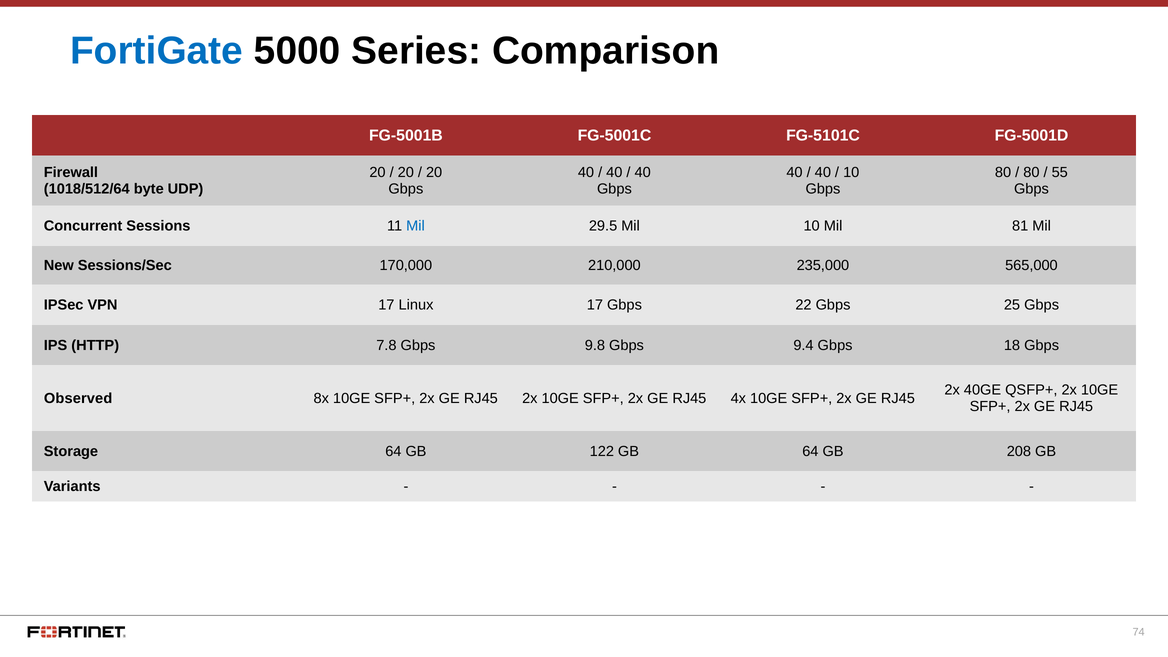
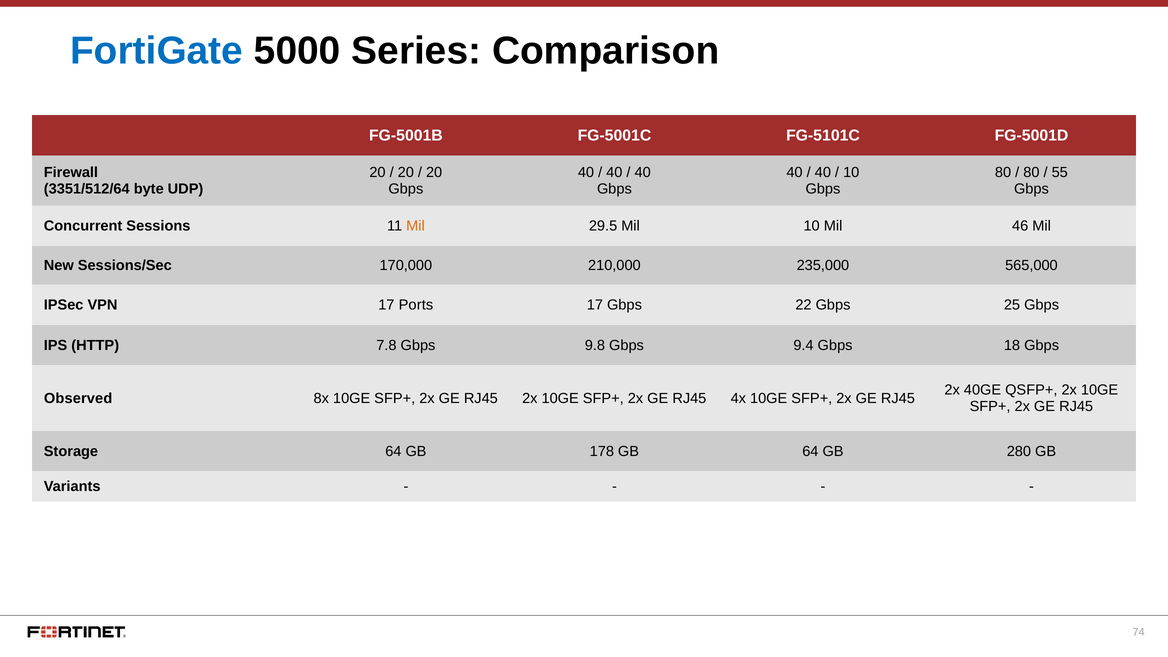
1018/512/64: 1018/512/64 -> 3351/512/64 (87, 189)
Mil colour: blue -> orange (415, 226)
81: 81 -> 46 (1020, 226)
Linux: Linux -> Ports (416, 305)
122: 122 -> 178 (602, 451)
208: 208 -> 280 (1019, 451)
